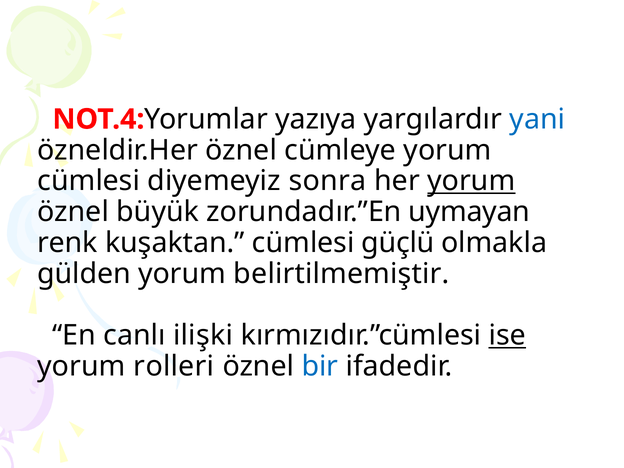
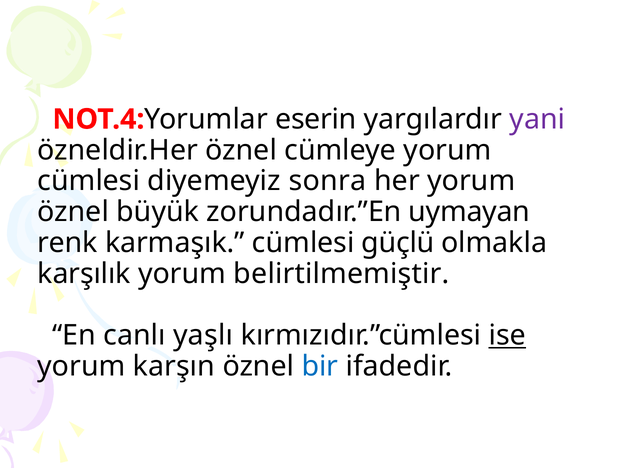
yazıya: yazıya -> eserin (316, 119)
yani colour: blue -> purple (537, 119)
yorum underline: present -> none (471, 181)
kuşaktan: kuşaktan -> karmaşık (175, 243)
gülden: gülden -> karşılık (84, 274)
ilişki: ilişki -> yaşlı (203, 335)
rolleri: rolleri -> karşın (174, 366)
